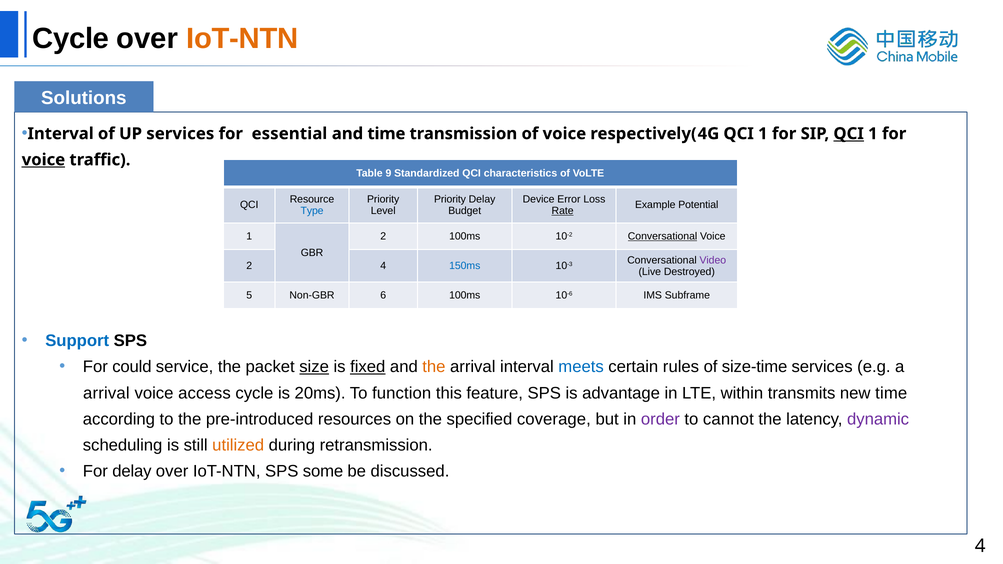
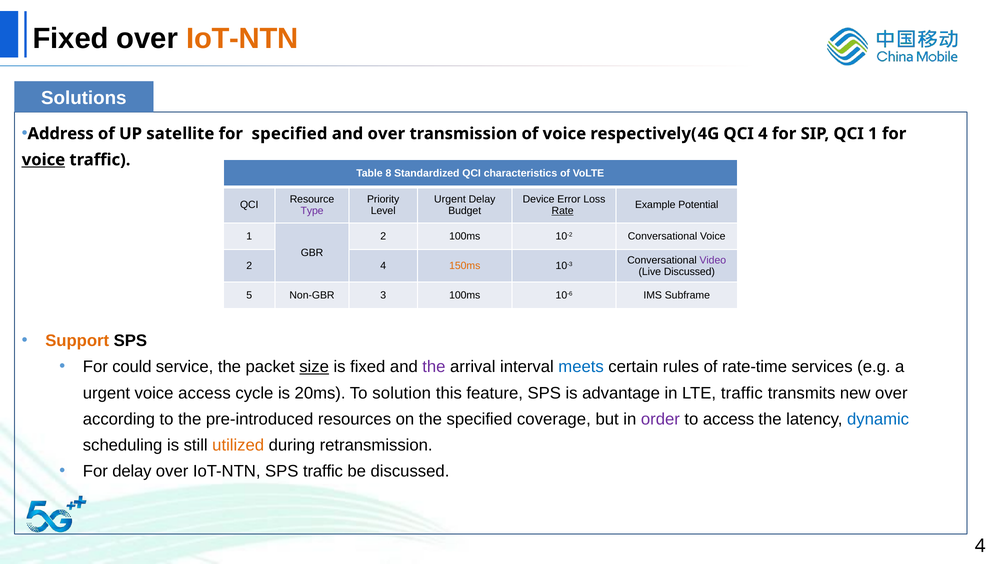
Cycle: Cycle -> Fixed (71, 39)
Interval: Interval -> Address (61, 134)
UP services: services -> satellite (180, 134)
for essential: essential -> specified (290, 134)
and time: time -> over (386, 134)
respectively(4G QCI 1: 1 -> 4 (763, 134)
QCI underline: present -> none (849, 134)
9: 9 -> 8 (388, 173)
Priority: Priority -> Urgent (450, 199)
Type colour: blue -> purple (312, 211)
Conversational underline: present -> none (663, 236)
150ms colour: blue -> orange (465, 266)
Live Destroyed: Destroyed -> Discussed (689, 272)
6: 6 -> 3 (383, 296)
Support colour: blue -> orange (77, 341)
fixed underline: present -> none (368, 367)
the colour: orange -> purple (434, 367)
size-time: size-time -> rate-time (755, 367)
arrival: arrival -> urgent (106, 393)
function: function -> solution (402, 393)
LTE within: within -> traffic (742, 393)
new time: time -> over (891, 393)
to cannot: cannot -> access (729, 419)
dynamic colour: purple -> blue (878, 419)
SPS some: some -> traffic (323, 472)
